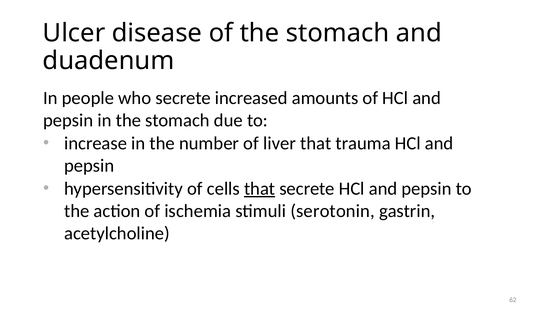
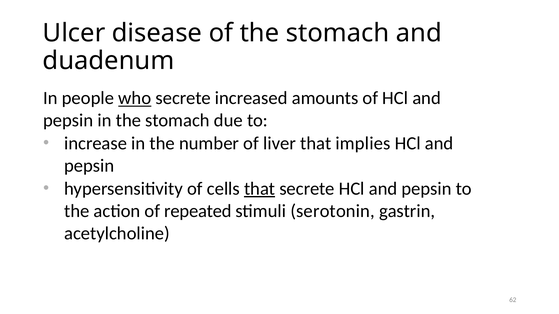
who underline: none -> present (135, 98)
trauma: trauma -> implies (363, 144)
ischemia: ischemia -> repeated (198, 211)
